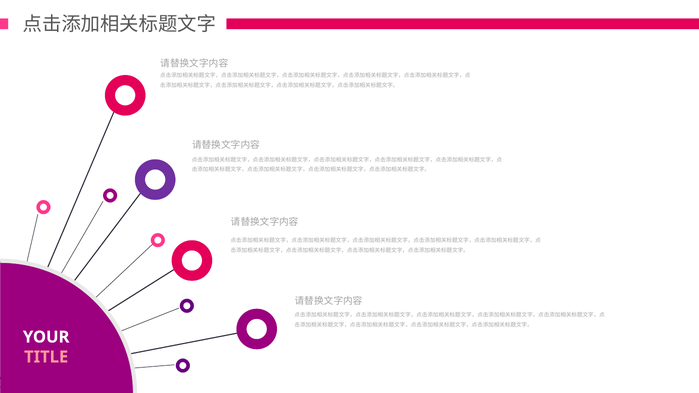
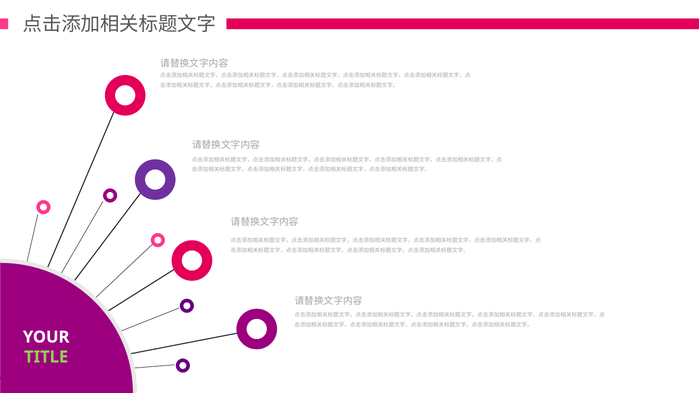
TITLE colour: pink -> light green (46, 357)
